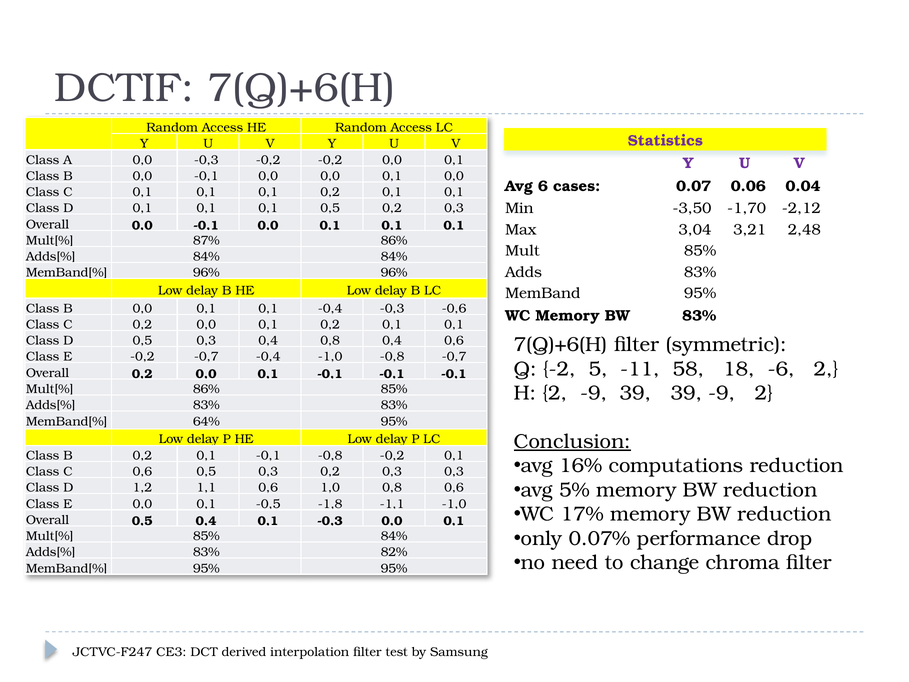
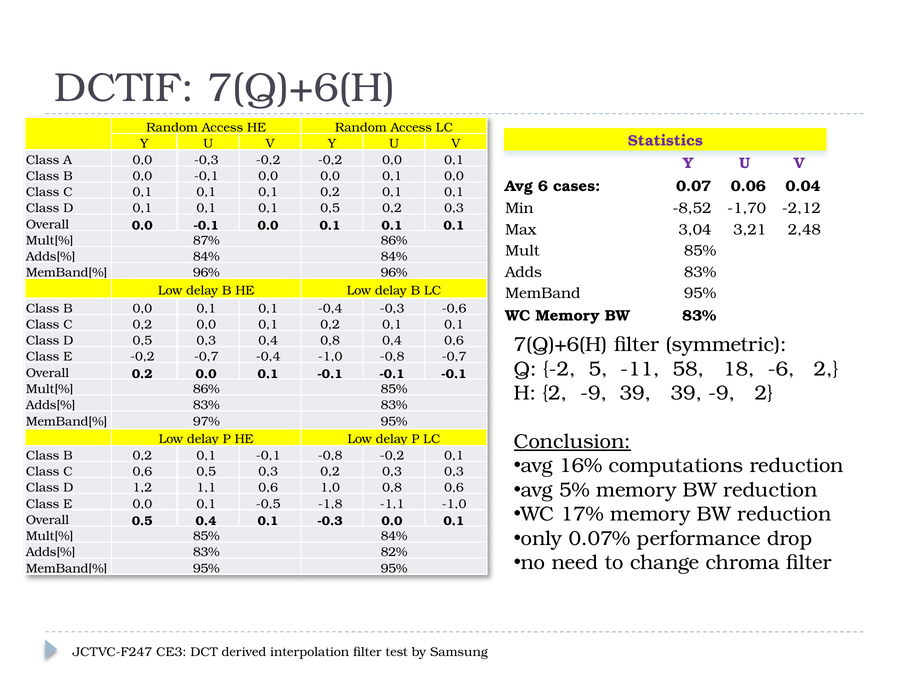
-3,50: -3,50 -> -8,52 (692, 208)
64%: 64% -> 97% (206, 421)
